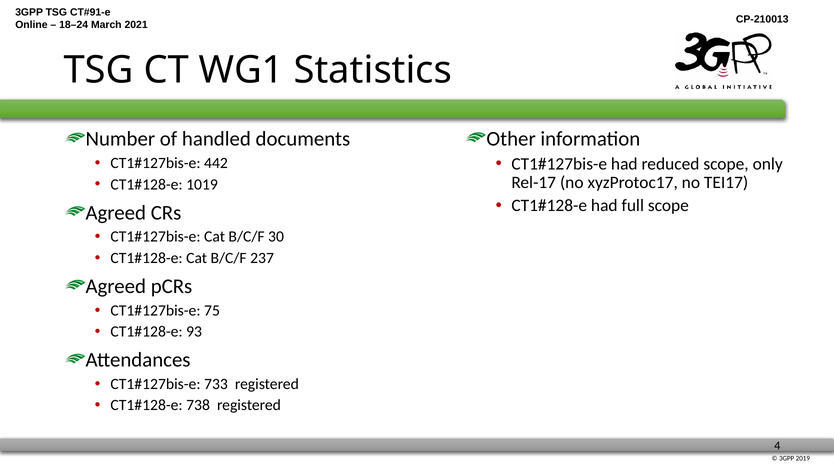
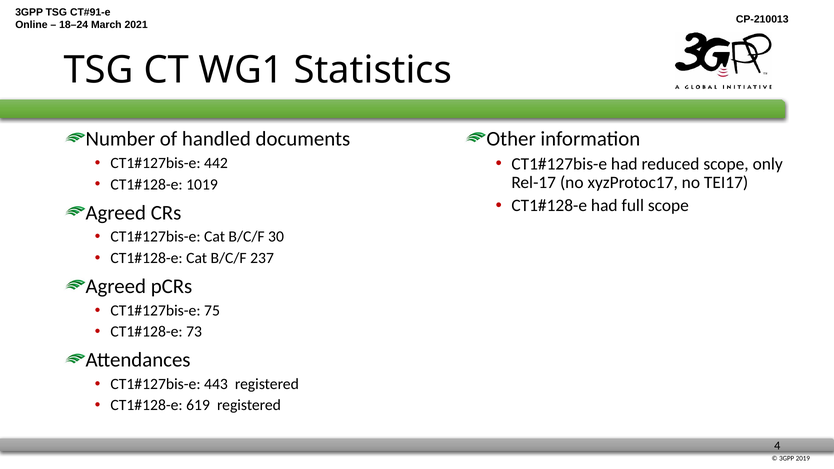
93: 93 -> 73 (194, 332)
733: 733 -> 443 (216, 384)
738: 738 -> 619 (198, 405)
